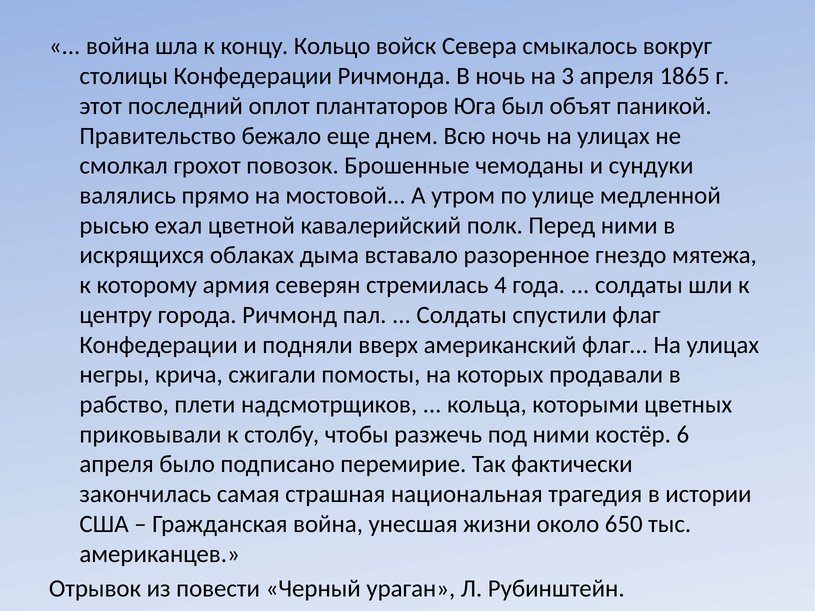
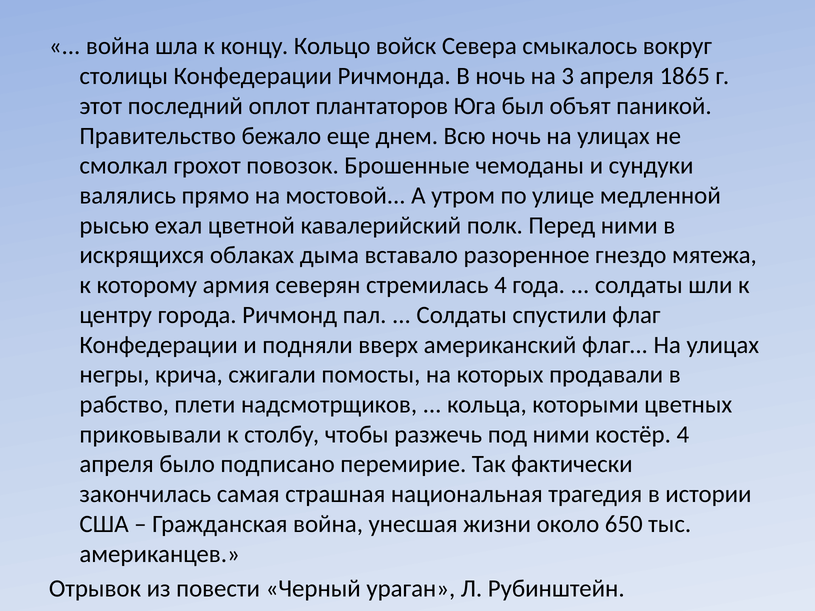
костёр 6: 6 -> 4 (683, 435)
